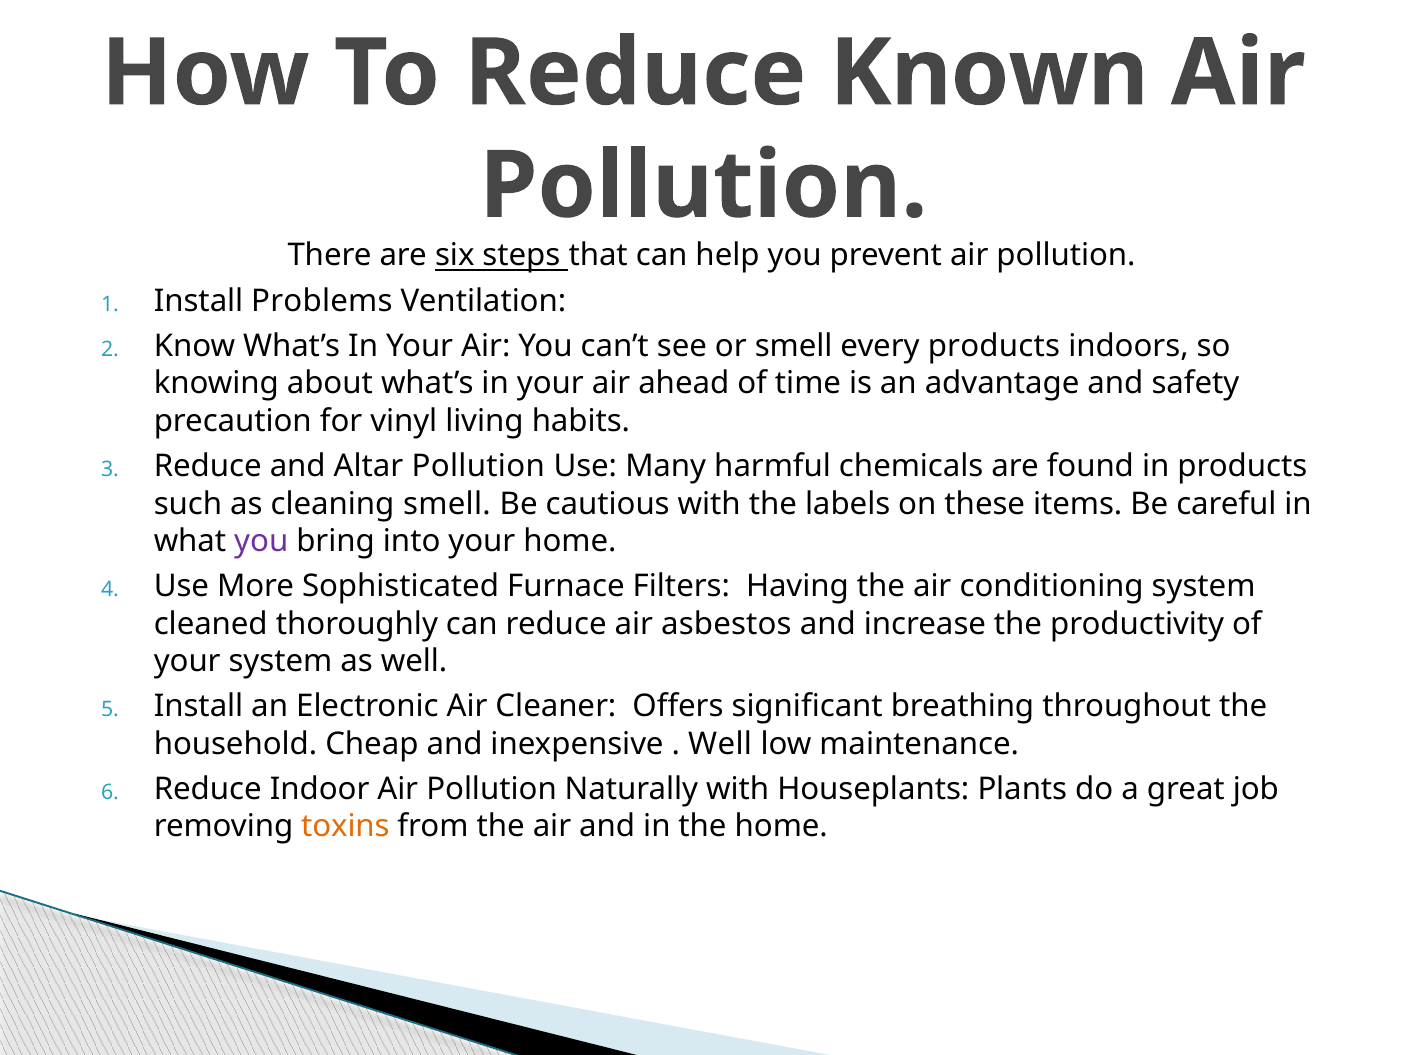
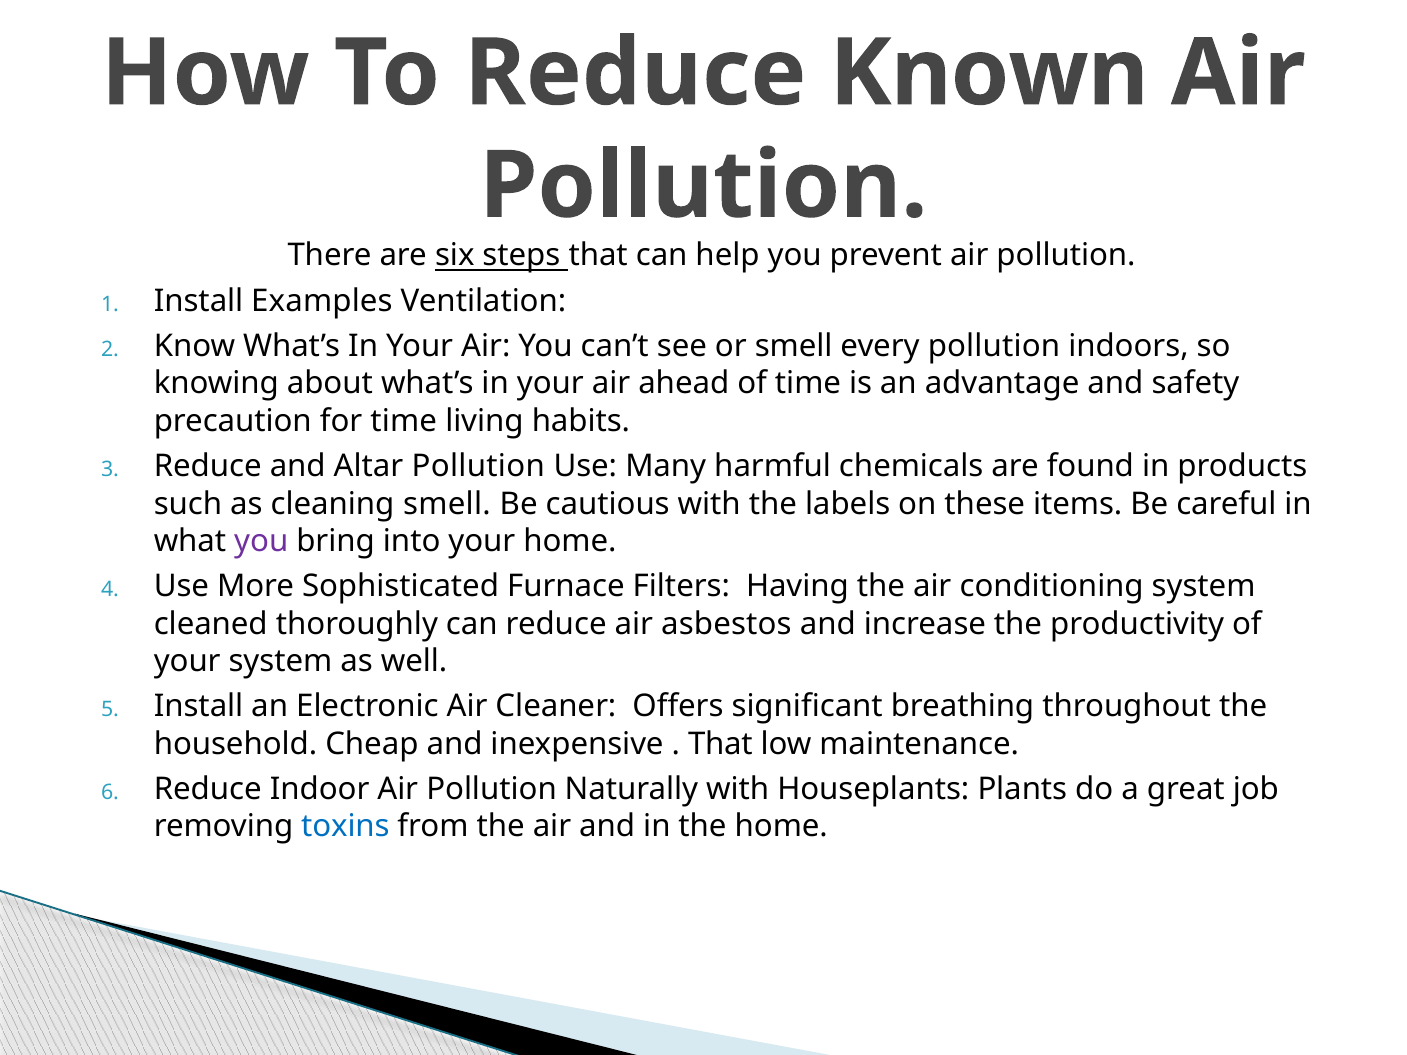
Problems: Problems -> Examples (322, 301)
every products: products -> pollution (994, 346)
for vinyl: vinyl -> time (404, 421)
Well: Well -> That (720, 744)
toxins colour: orange -> blue (345, 827)
